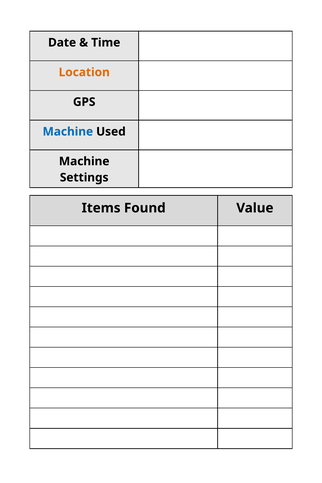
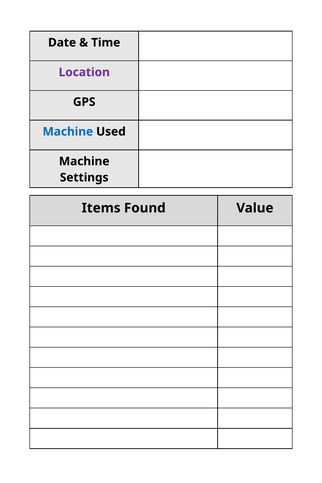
Location colour: orange -> purple (84, 72)
